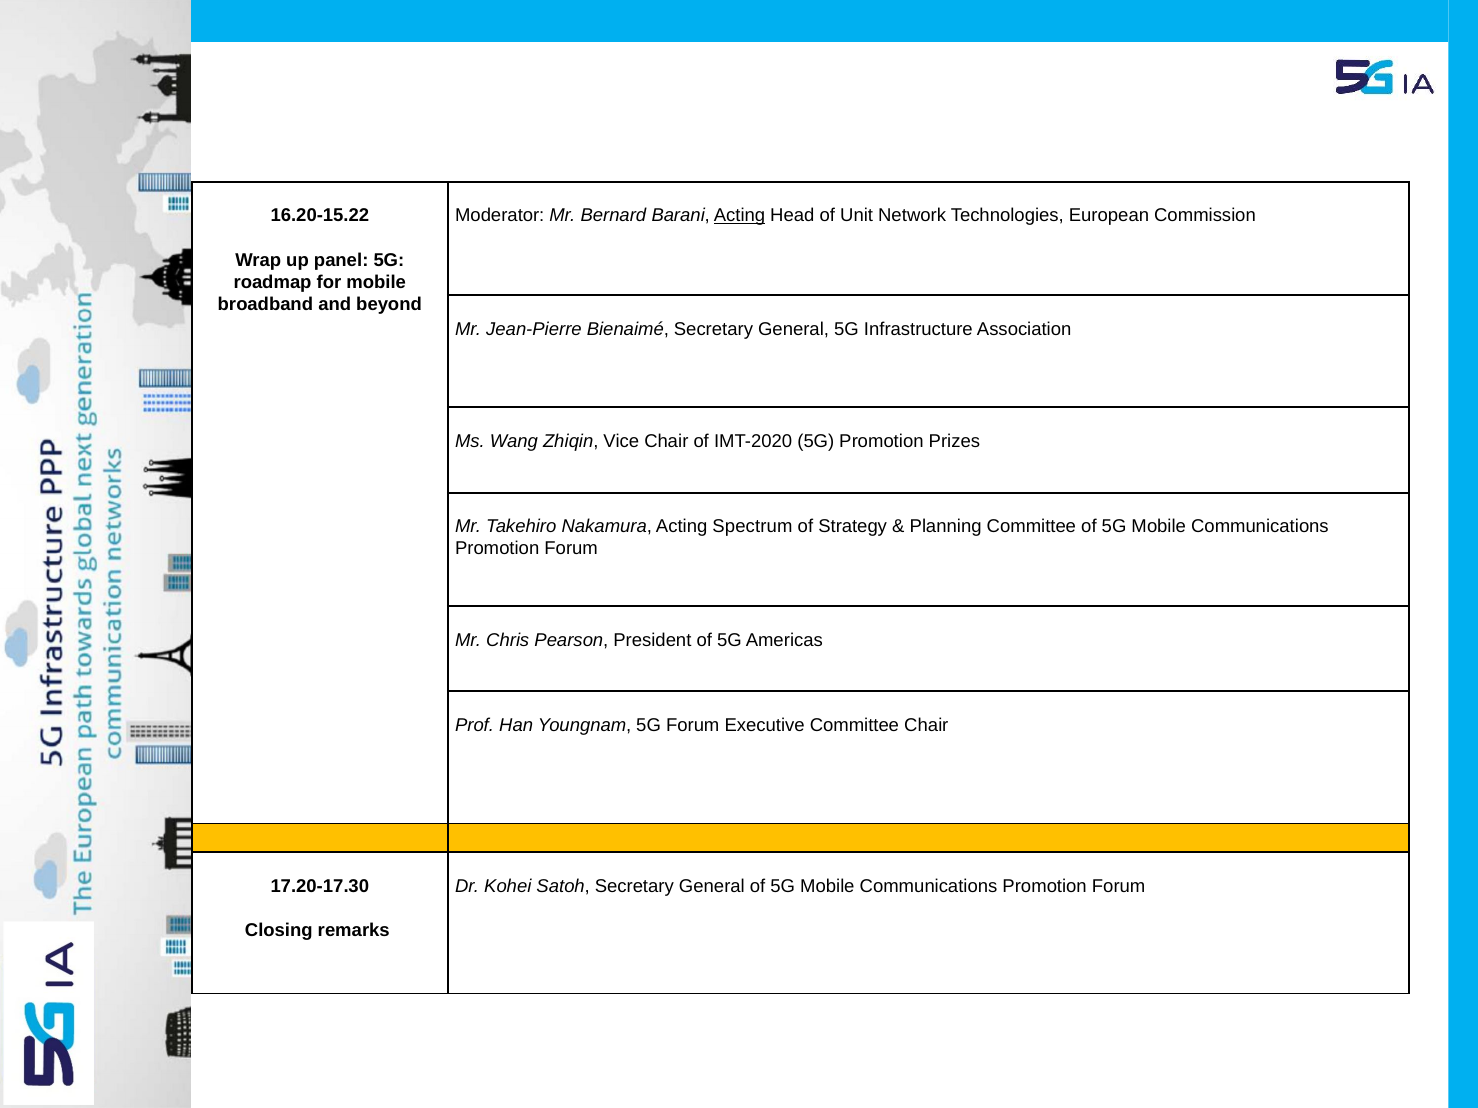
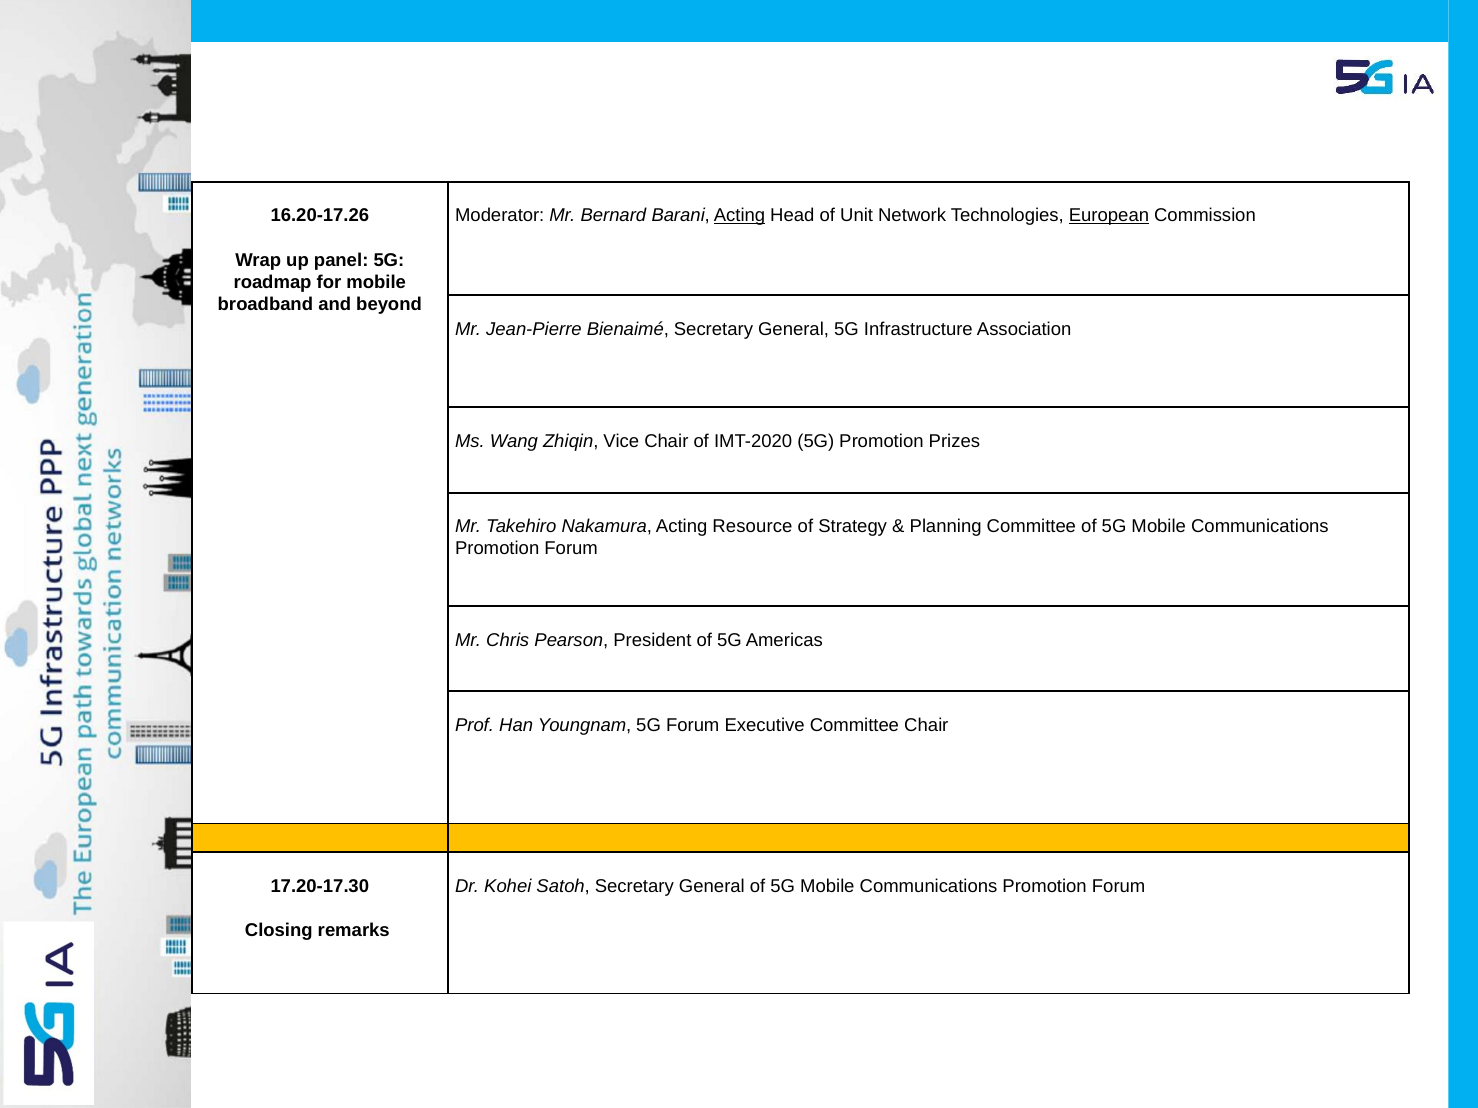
16.20-15.22: 16.20-15.22 -> 16.20-17.26 (320, 216)
European underline: none -> present (1109, 216)
Spectrum: Spectrum -> Resource (752, 527)
